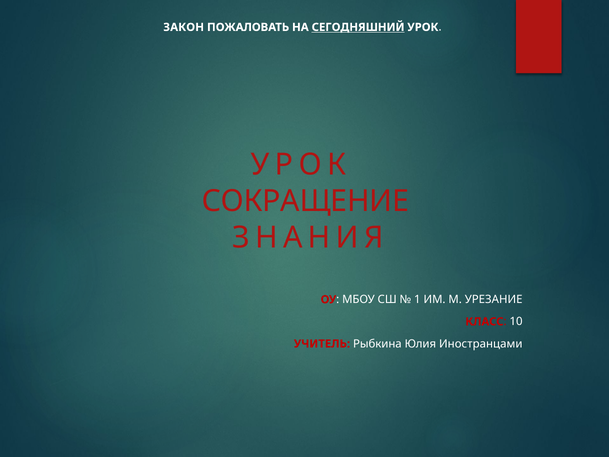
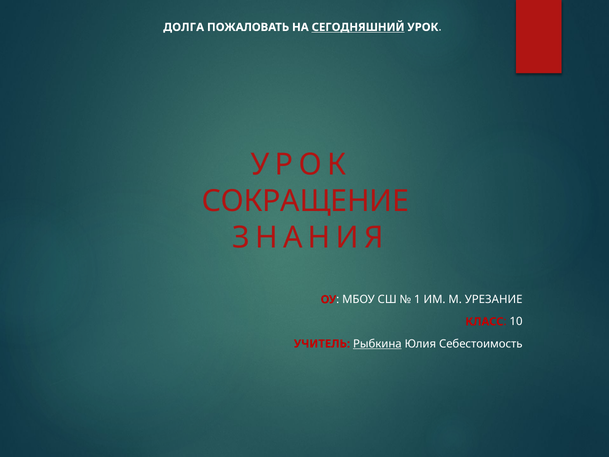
ЗАКОН: ЗАКОН -> ДОЛГА (184, 27)
Рыбкина underline: none -> present (377, 344)
Иностранцами: Иностранцами -> Себестоимость (481, 344)
